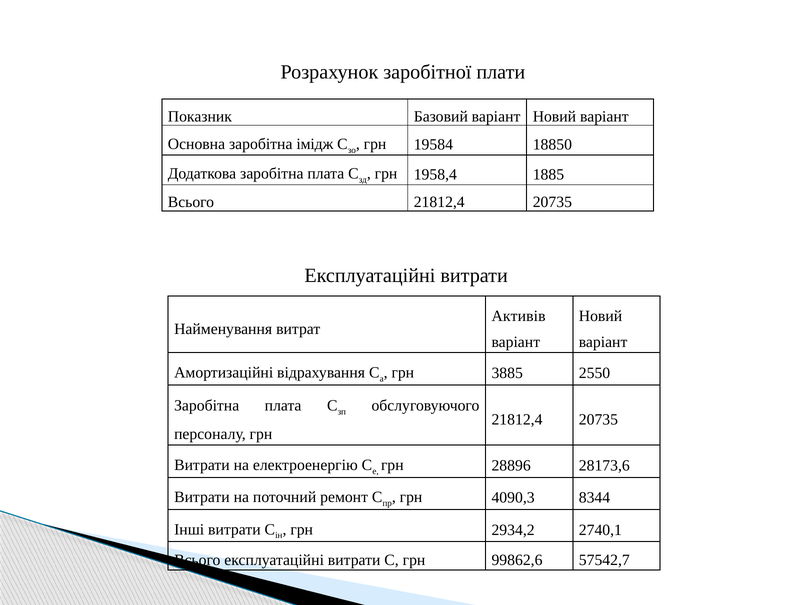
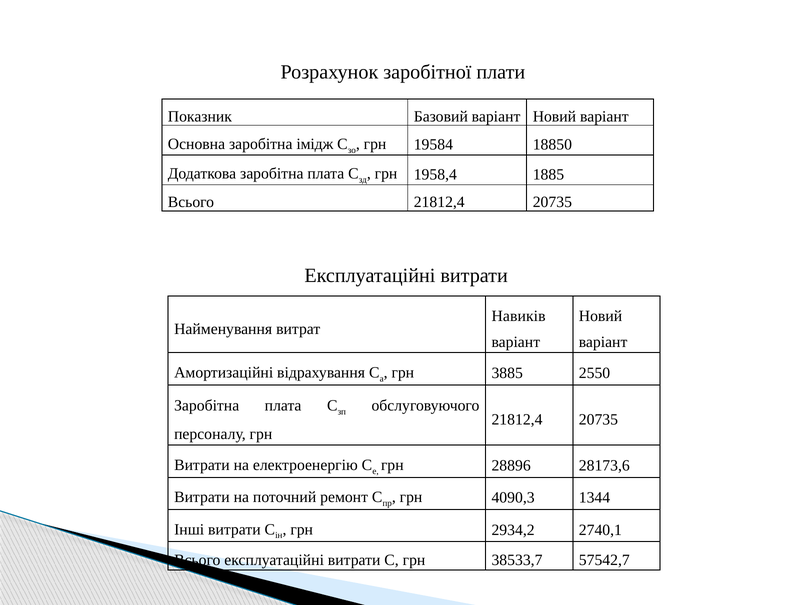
Активів: Активів -> Навиків (519, 316)
8344: 8344 -> 1344 (594, 497)
99862,6: 99862,6 -> 38533,7 (517, 560)
